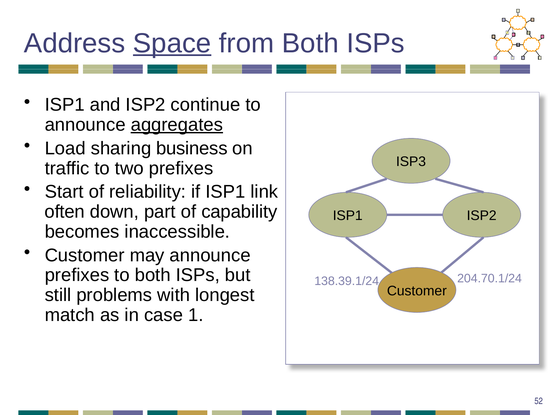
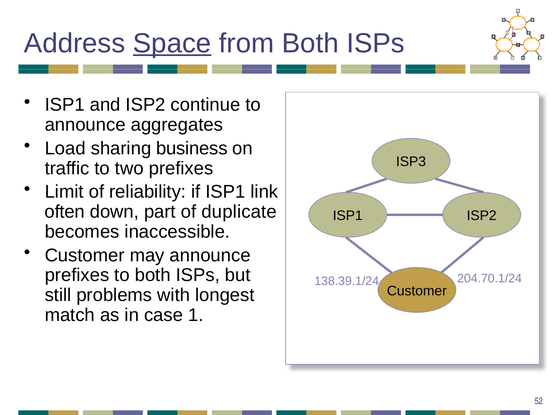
aggregates underline: present -> none (177, 125)
Start: Start -> Limit (64, 192)
capability: capability -> duplicate (239, 212)
